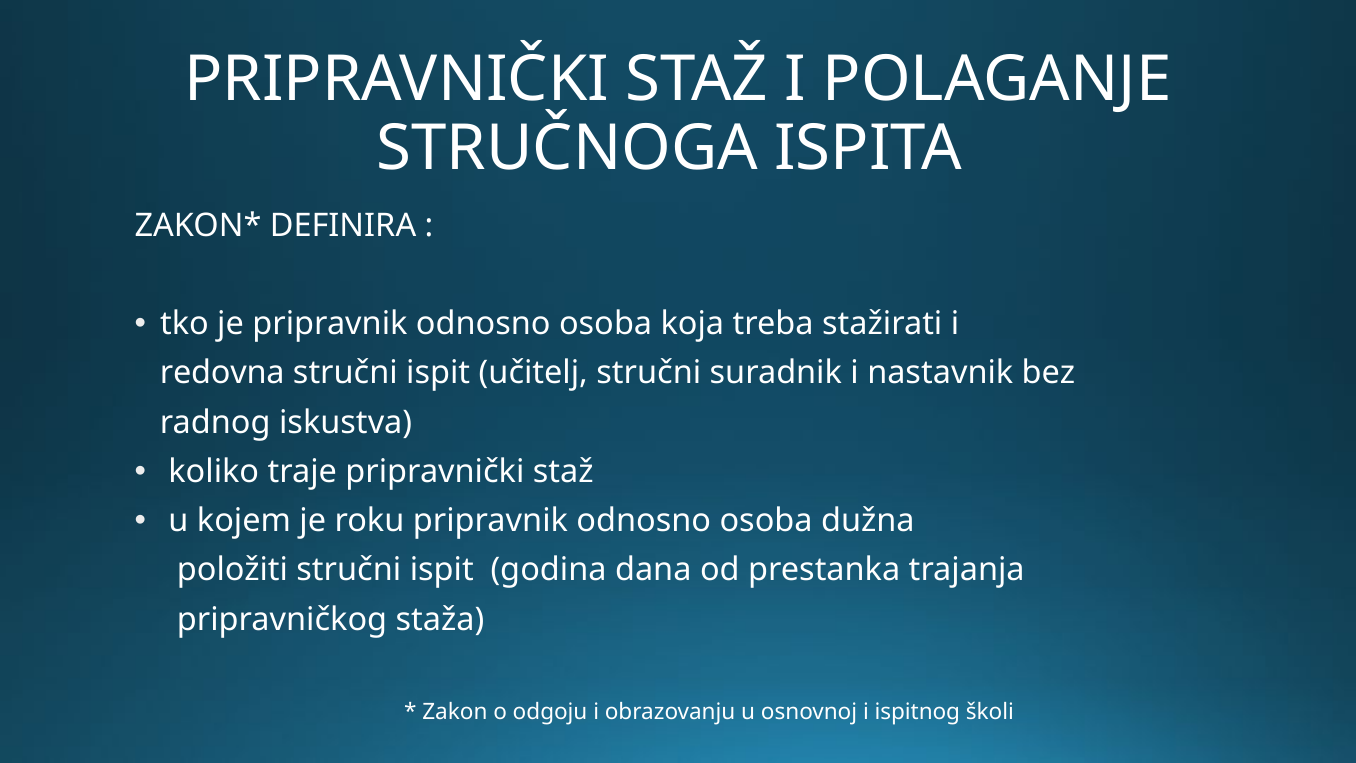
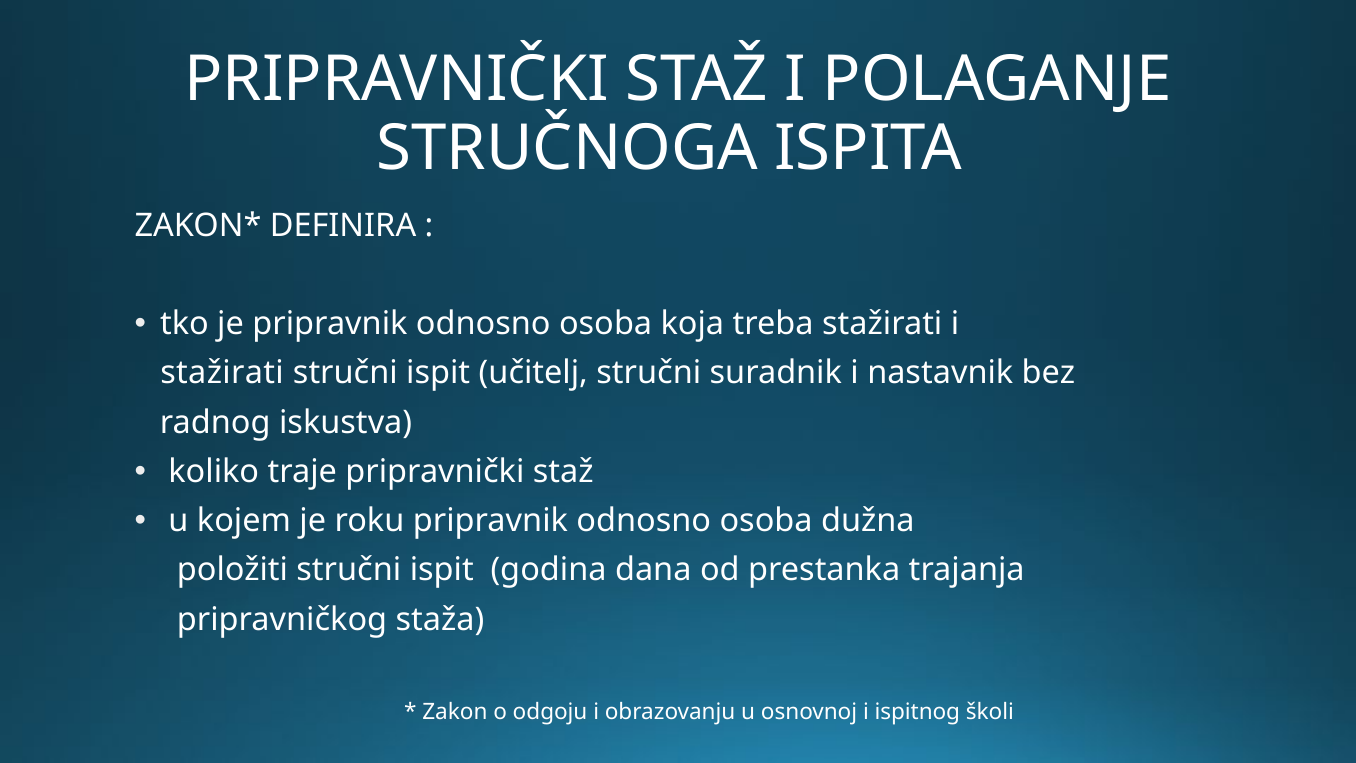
redovna: redovna -> stažirati (222, 373)
